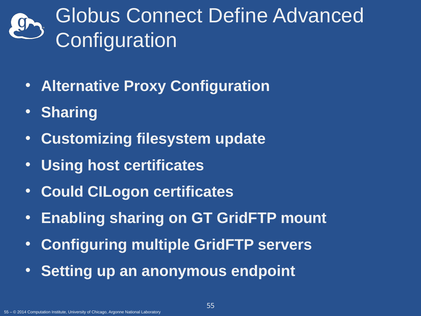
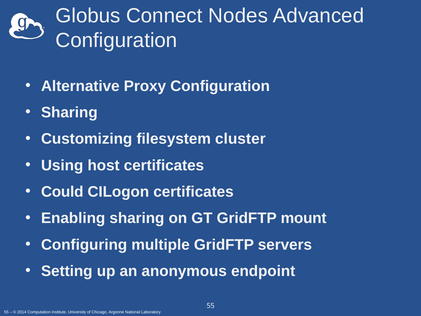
Define: Define -> Nodes (238, 16)
update: update -> cluster (240, 139)
